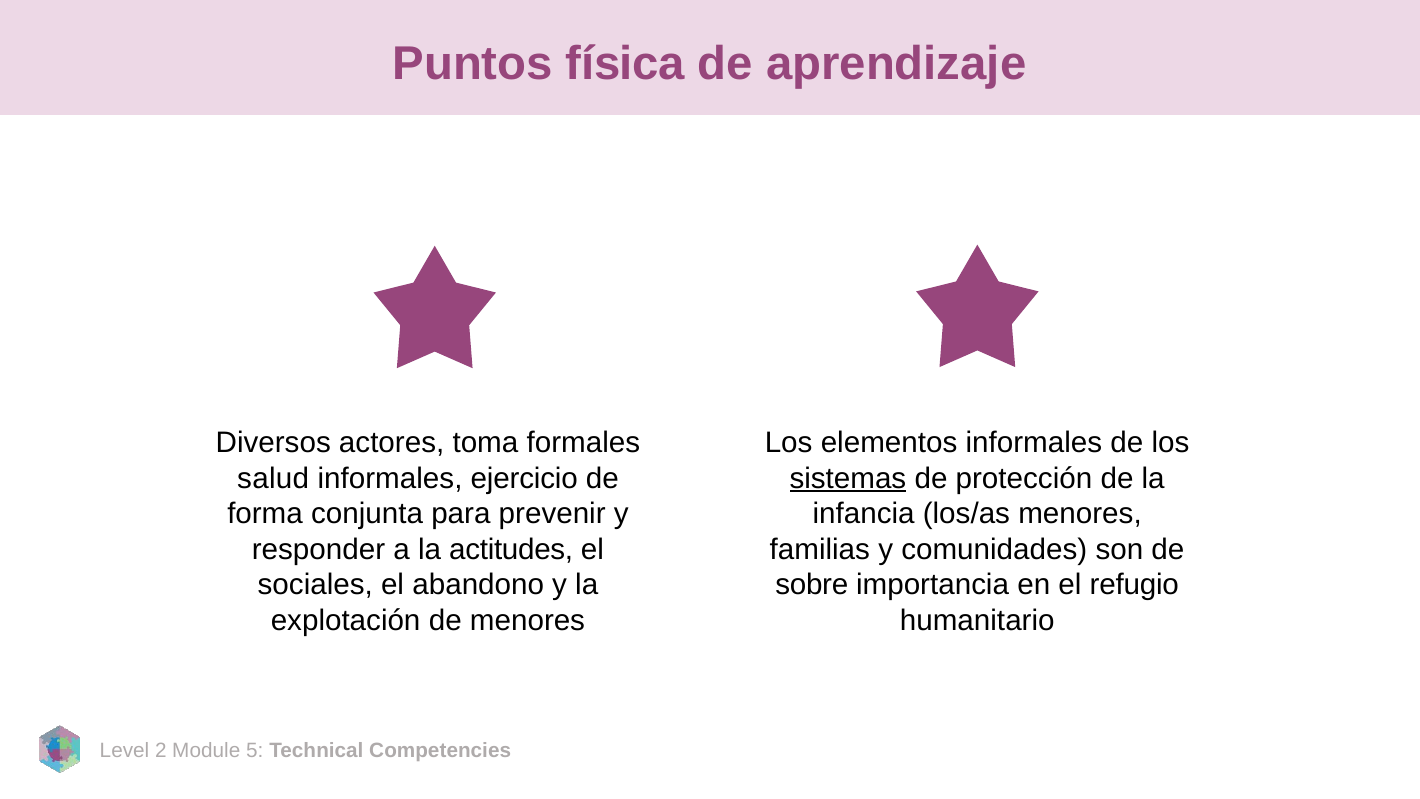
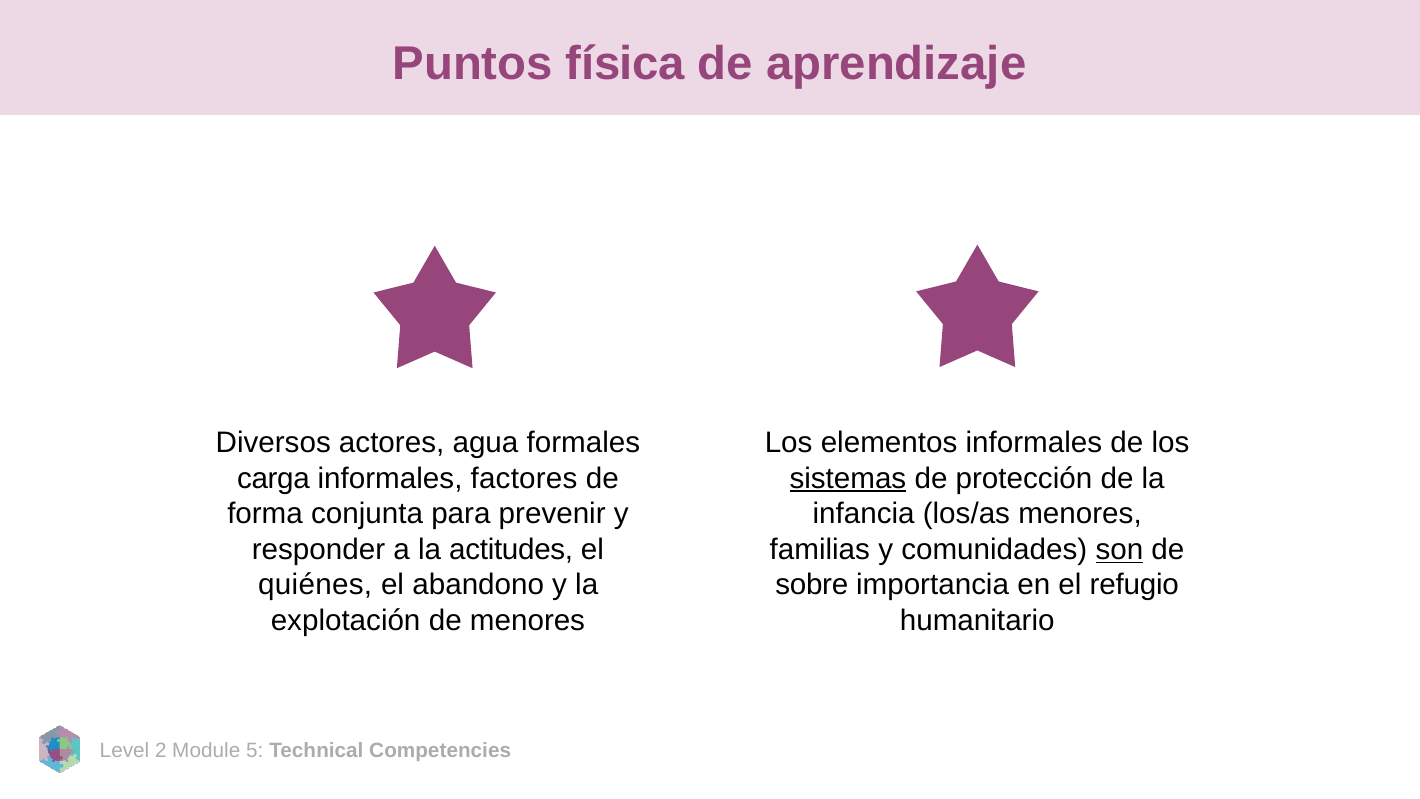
toma: toma -> agua (485, 443)
salud: salud -> carga (273, 478)
ejercicio: ejercicio -> factores (524, 478)
son underline: none -> present (1119, 550)
sociales: sociales -> quiénes (315, 585)
